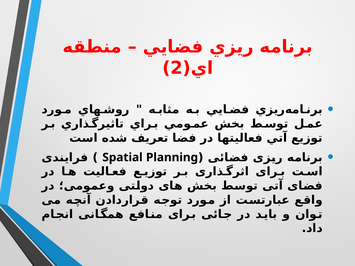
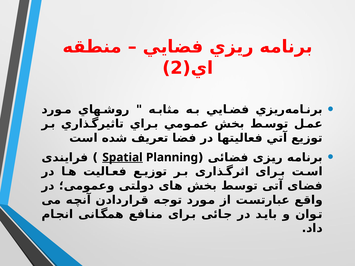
Spatial underline: none -> present (122, 158)
